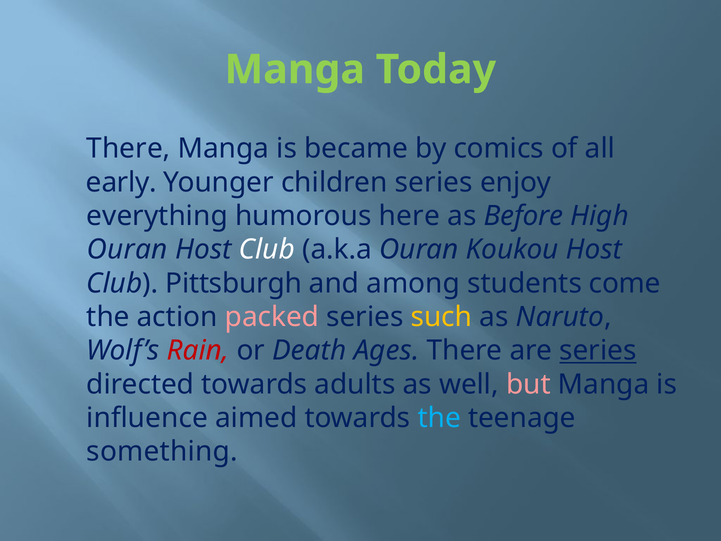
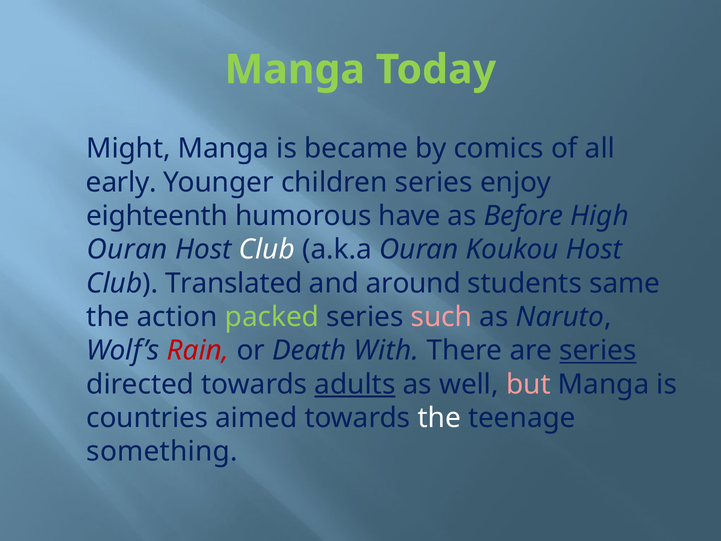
There: There -> Might (129, 149)
everything: everything -> eighteenth (157, 216)
here: here -> have (410, 216)
Pittsburgh: Pittsburgh -> Translated (234, 283)
among: among -> around (413, 283)
come: come -> same (625, 283)
packed colour: pink -> light green (272, 317)
such colour: yellow -> pink (441, 317)
Ages: Ages -> With (386, 351)
adults underline: none -> present (355, 384)
influence: influence -> countries (147, 418)
the colour: light blue -> white (439, 418)
